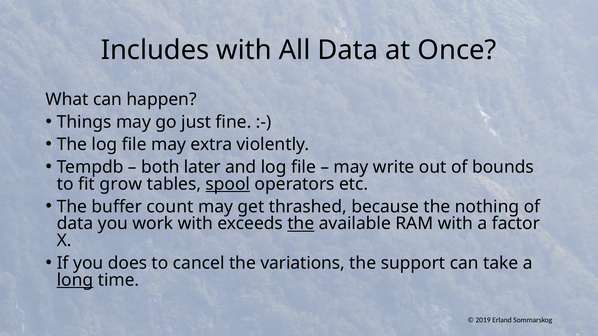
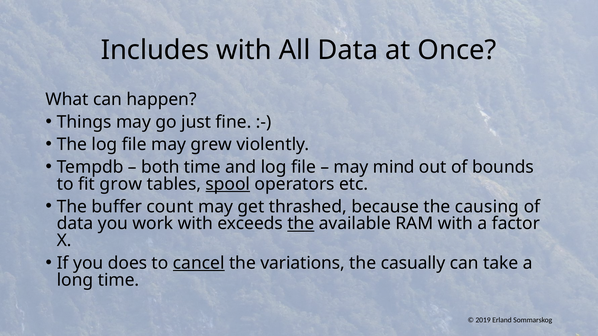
extra: extra -> grew (211, 145)
both later: later -> time (202, 167)
write: write -> mind (394, 167)
nothing: nothing -> causing (487, 207)
cancel underline: none -> present (199, 263)
support: support -> casually (413, 263)
long underline: present -> none (75, 280)
